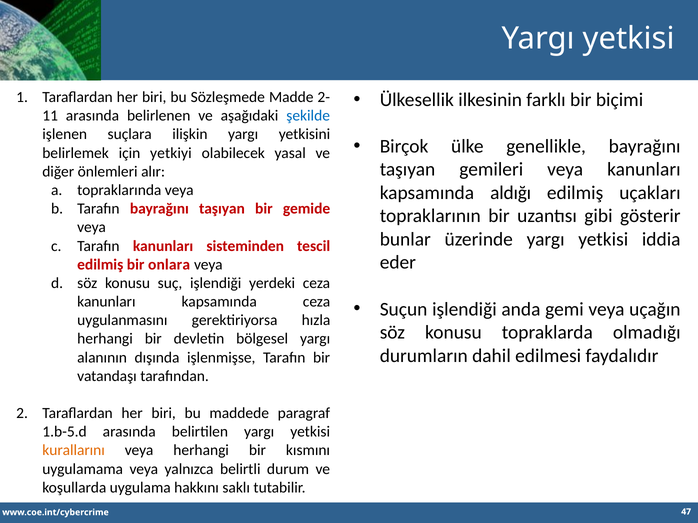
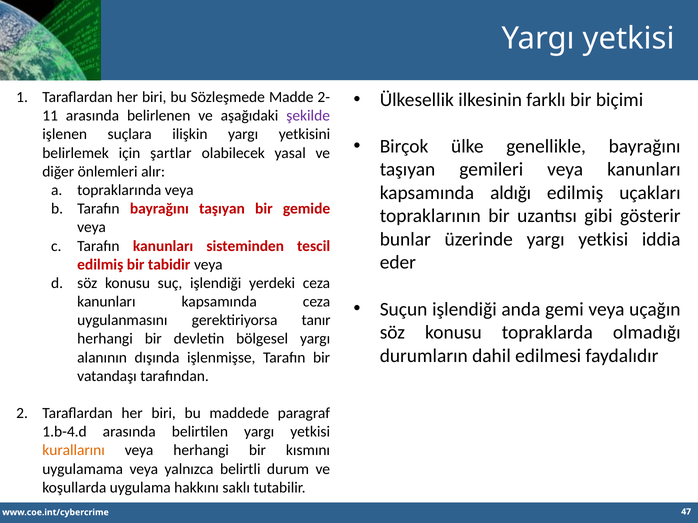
şekilde colour: blue -> purple (308, 116)
yetkiyi: yetkiyi -> şartlar (171, 153)
onlara: onlara -> tabidir (169, 265)
hızla: hızla -> tanır (316, 321)
1.b-5.d: 1.b-5.d -> 1.b-4.d (65, 432)
